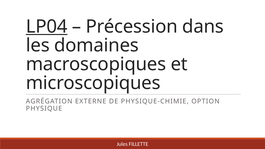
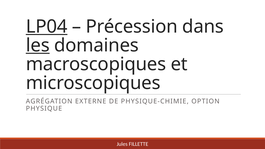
les underline: none -> present (38, 45)
